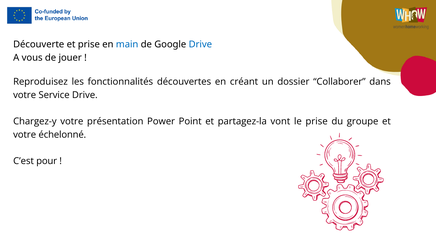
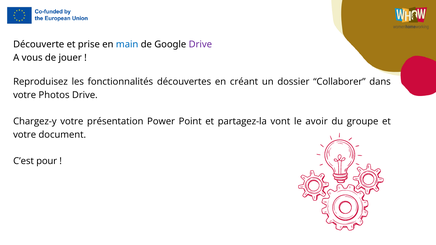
Drive colour: blue -> purple (200, 44)
Service: Service -> Photos (54, 95)
le prise: prise -> avoir (317, 121)
échelonné: échelonné -> document (62, 135)
